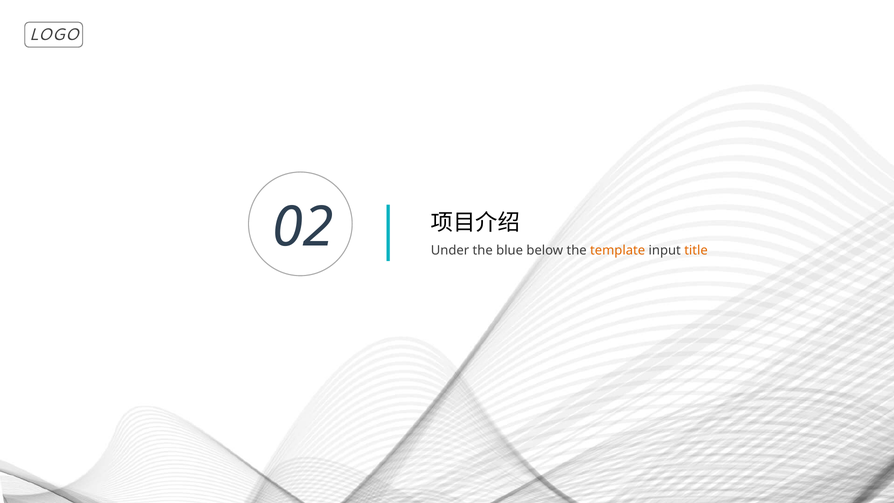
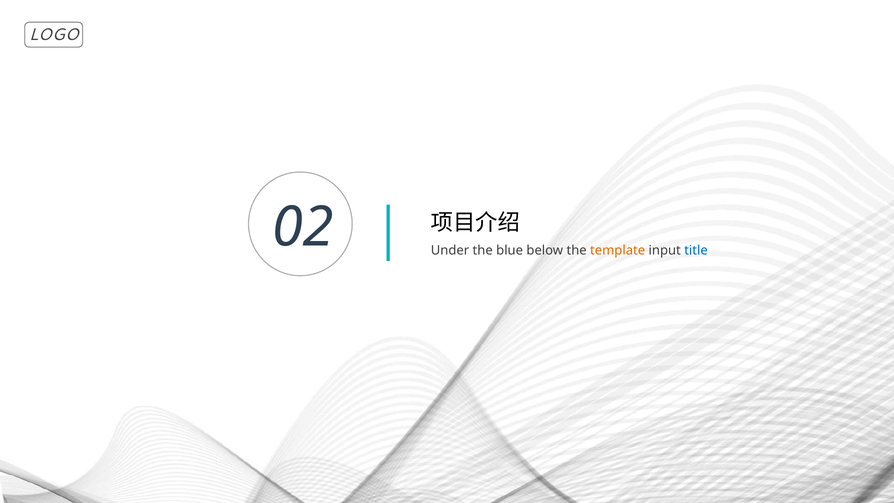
title colour: orange -> blue (696, 251)
